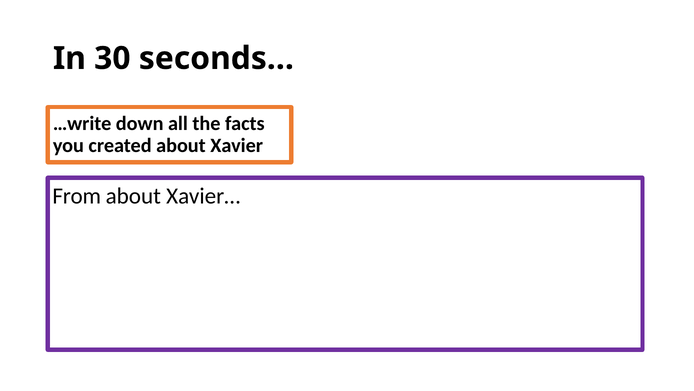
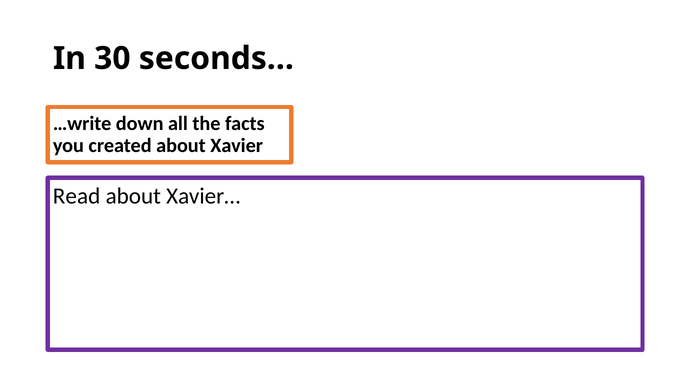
From: From -> Read (77, 196)
